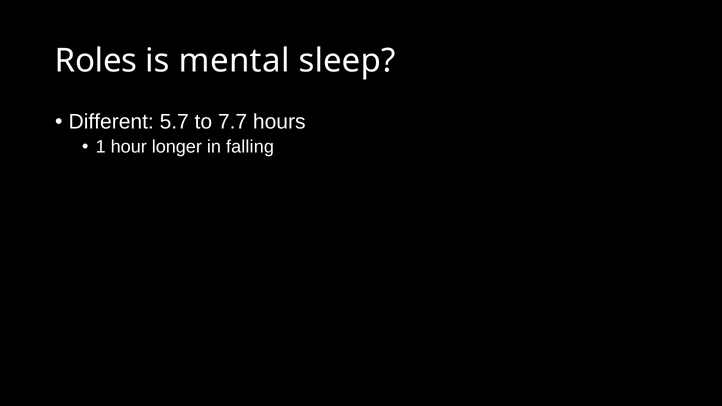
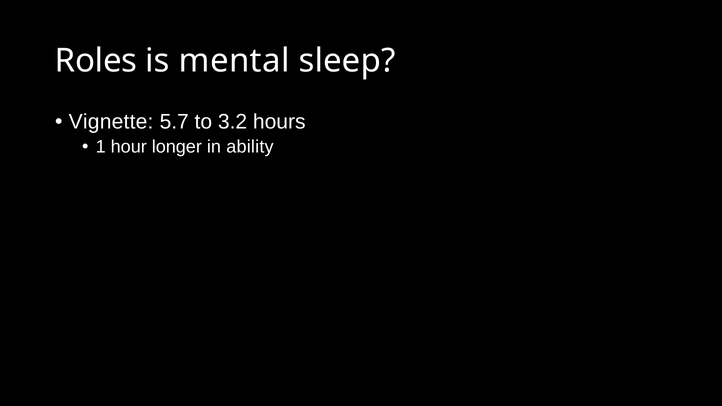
Different: Different -> Vignette (111, 122)
7.7: 7.7 -> 3.2 (233, 122)
falling: falling -> ability (250, 147)
